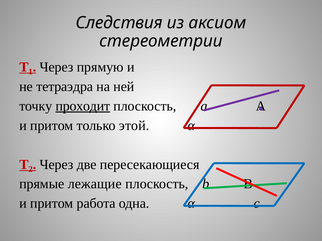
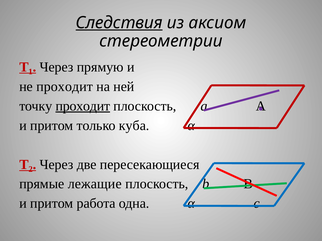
Следствия underline: none -> present (119, 23)
не тетраэдра: тетраэдра -> проходит (65, 87)
этой: этой -> куба (134, 126)
